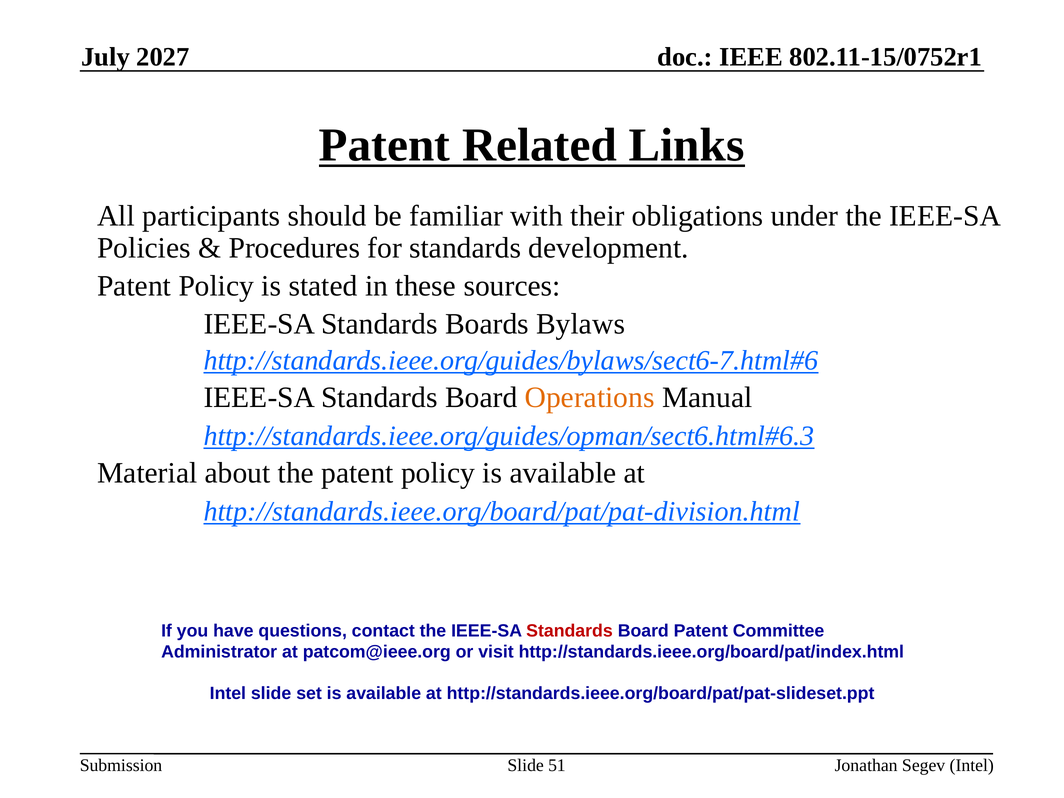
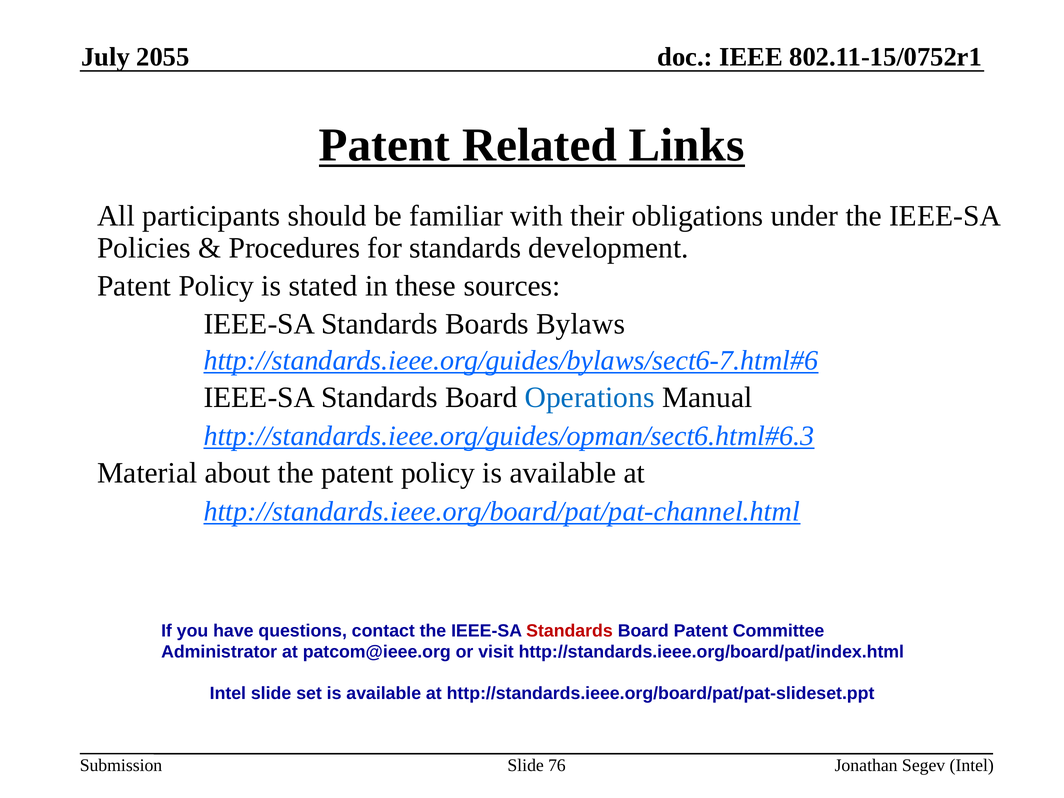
2027: 2027 -> 2055 (163, 57)
Operations colour: orange -> blue (590, 398)
http://standards.ieee.org/board/pat/pat-division.html: http://standards.ieee.org/board/pat/pat-division.html -> http://standards.ieee.org/board/pat/pat-channel.html (502, 512)
51: 51 -> 76 (557, 765)
